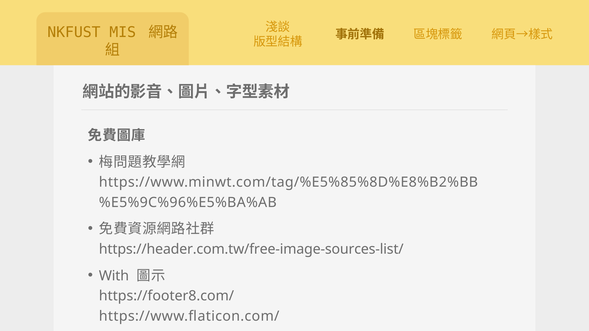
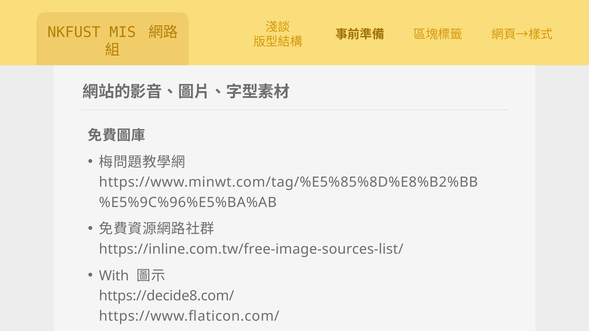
https://header.com.tw/free-image-sources-list/: https://header.com.tw/free-image-sources-list/ -> https://inline.com.tw/free-image-sources-list/ (251, 250)
https://footer8.com/: https://footer8.com/ -> https://decide8.com/ (167, 296)
